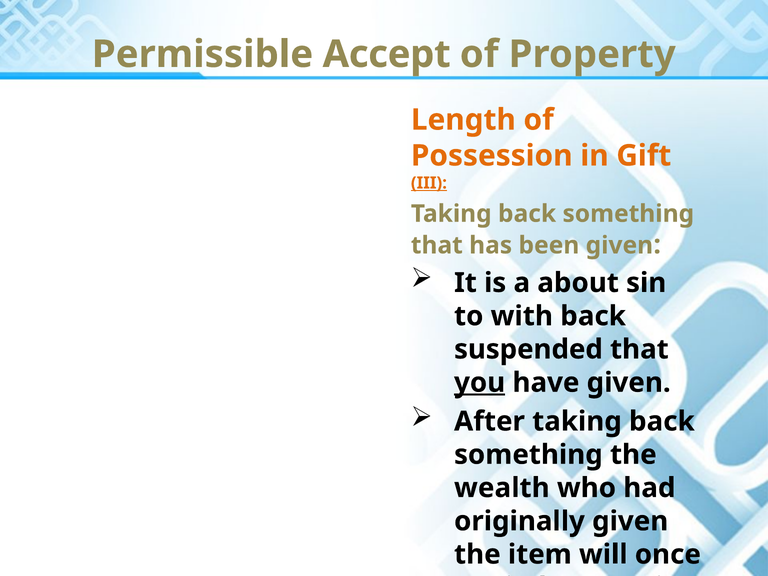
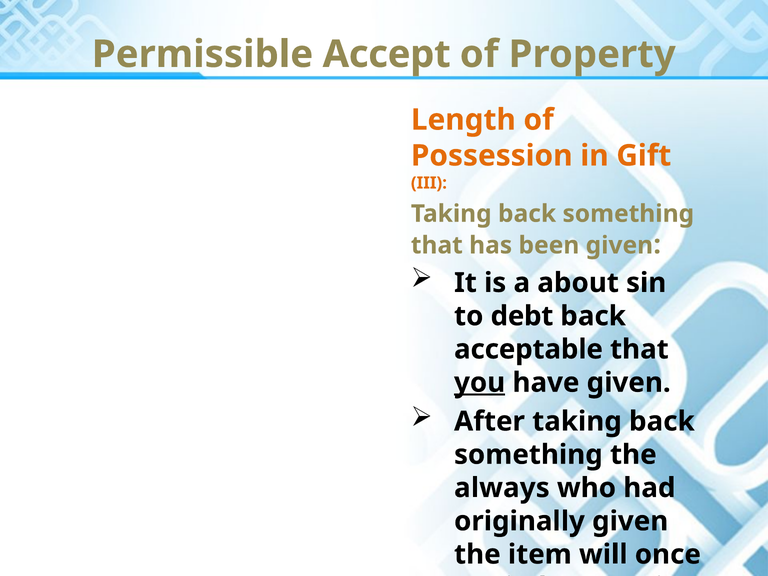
III underline: present -> none (429, 183)
with: with -> debt (522, 316)
suspended: suspended -> acceptable (528, 349)
wealth: wealth -> always (502, 488)
